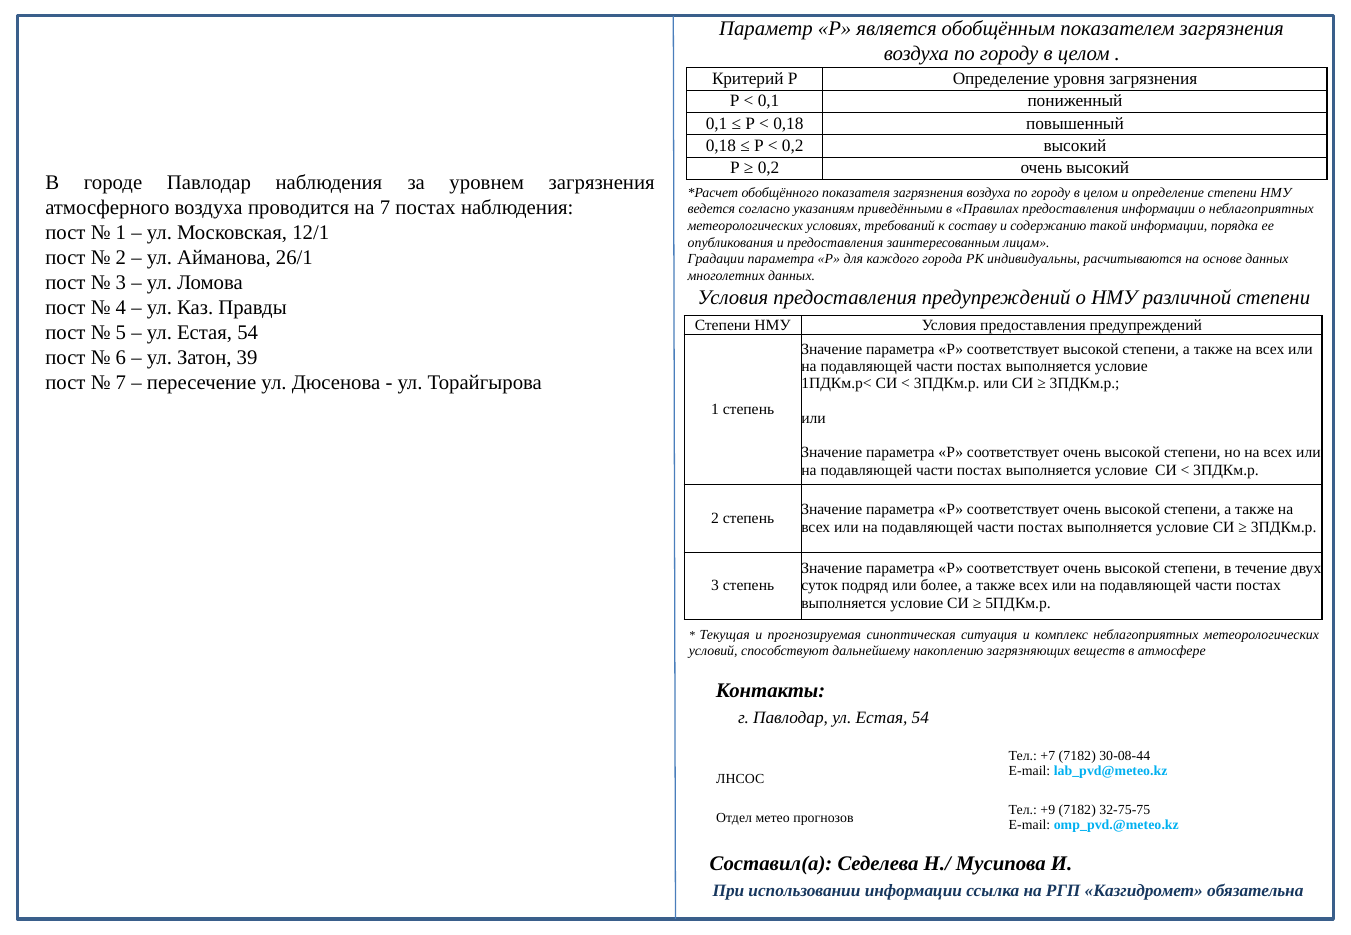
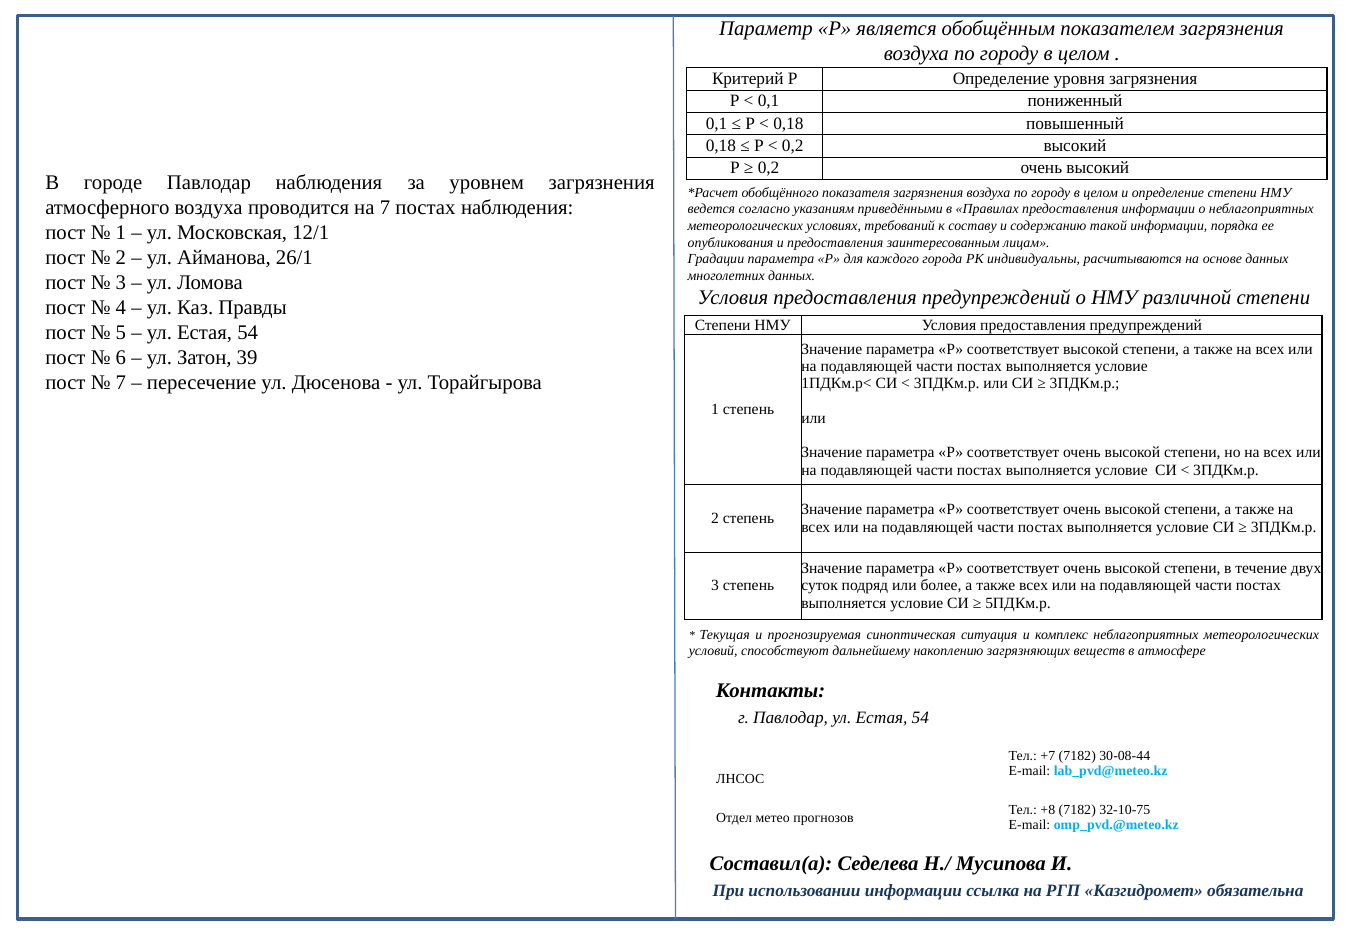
+9: +9 -> +8 (1048, 810)
32-75-75: 32-75-75 -> 32-10-75 (1125, 810)
